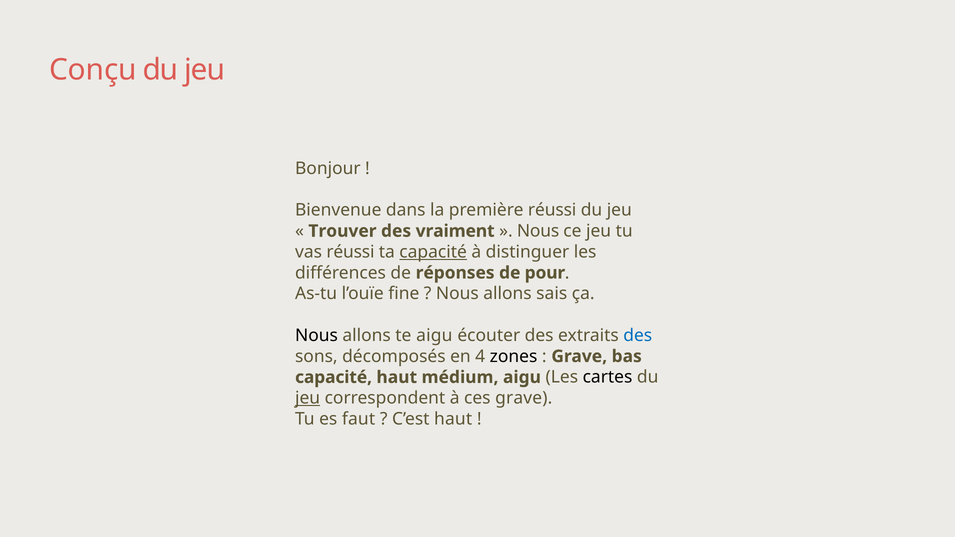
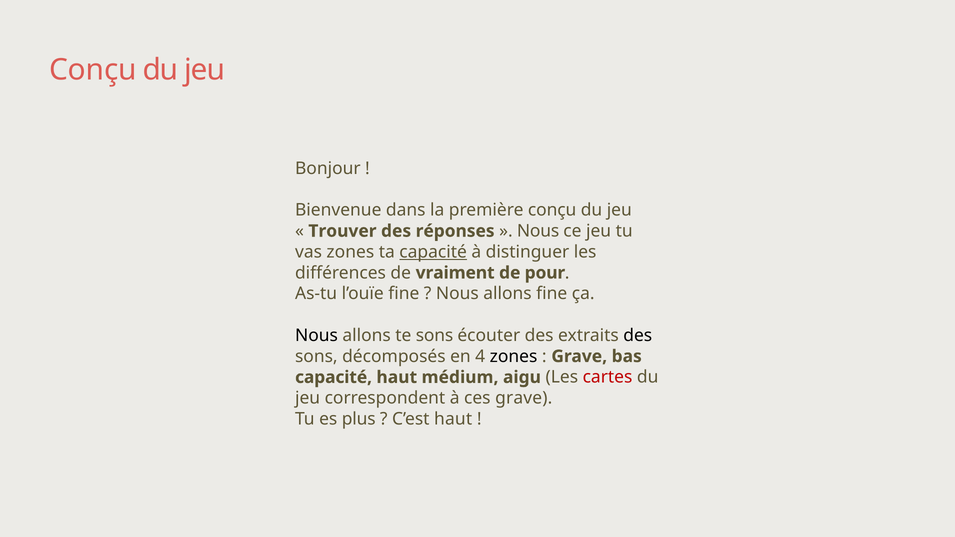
première réussi: réussi -> conçu (552, 210)
vraiment: vraiment -> réponses (455, 231)
vas réussi: réussi -> zones (350, 252)
réponses: réponses -> vraiment (455, 273)
allons sais: sais -> fine (552, 294)
te aigu: aigu -> sons (434, 336)
des colour: blue -> black (638, 336)
cartes colour: black -> red (608, 377)
jeu underline: present -> none (308, 398)
faut: faut -> plus (359, 419)
